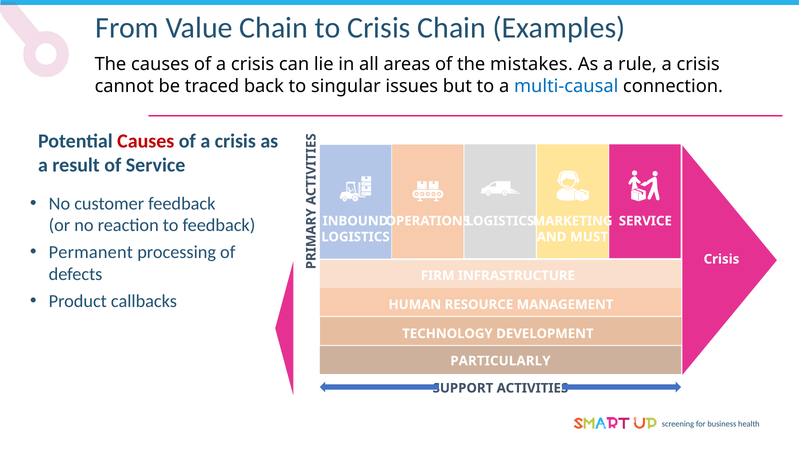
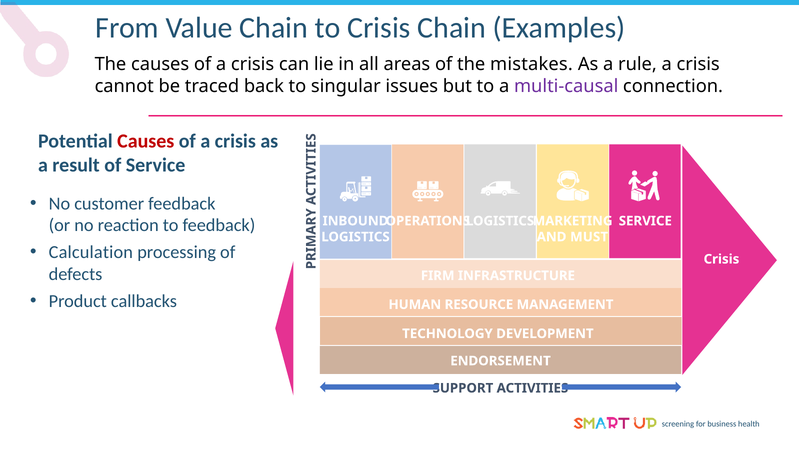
multi-causal colour: blue -> purple (566, 86)
Permanent: Permanent -> Calculation (91, 253)
PARTICULARLY: PARTICULARLY -> ENDORSEMENT (500, 361)
